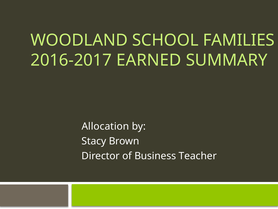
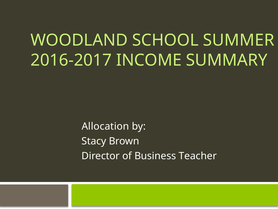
FAMILIES: FAMILIES -> SUMMER (239, 40)
EARNED: EARNED -> INCOME (149, 60)
